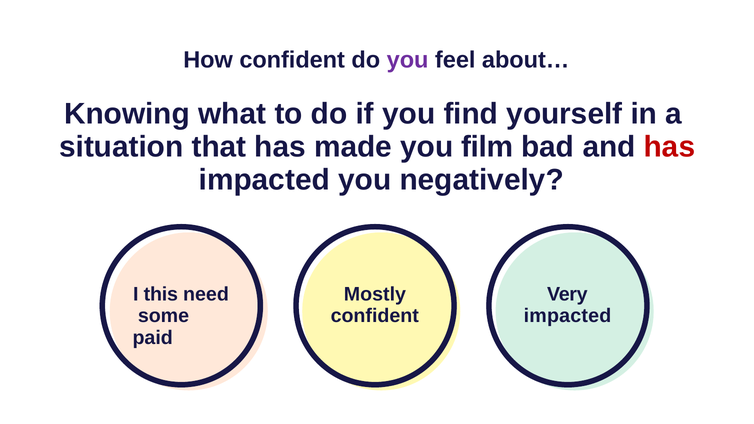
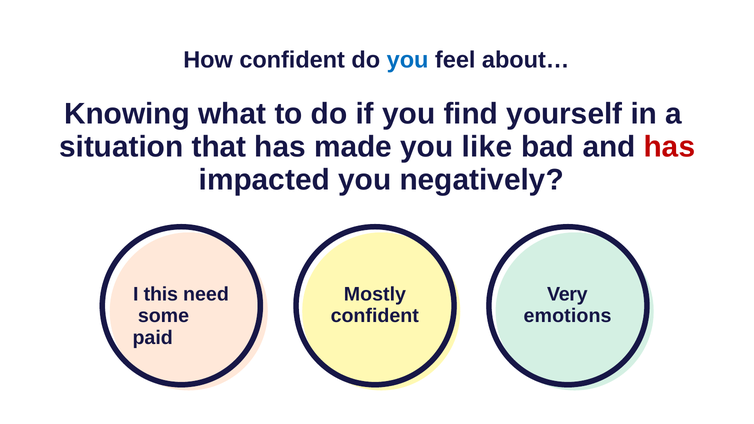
you colour: purple -> blue (408, 60)
film: film -> like (487, 147)
impacted: impacted -> emotions (568, 316)
